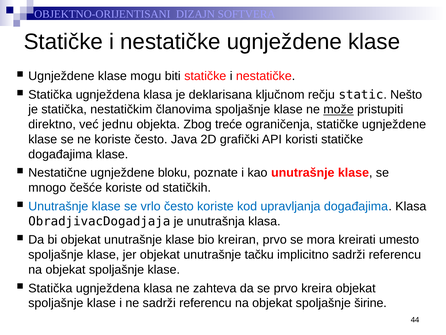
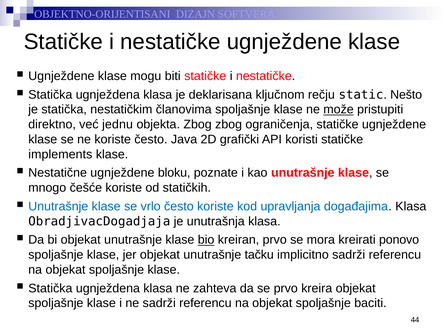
Zbog treće: treće -> zbog (229, 124)
događajima: događajima -> implements (60, 154)
bio underline: none -> present (206, 240)
umesto: umesto -> ponovo (399, 240)
širine: širine -> baciti (370, 303)
